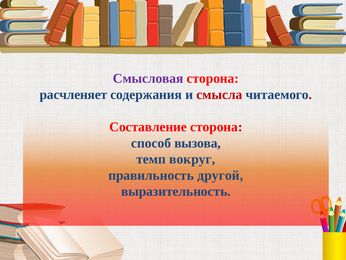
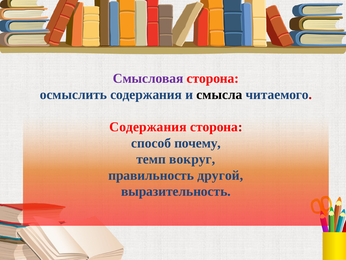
расчленяет: расчленяет -> осмыслить (73, 94)
смысла colour: red -> black (219, 94)
Составление: Составление -> Содержания (148, 127)
вызова: вызова -> почему (198, 143)
